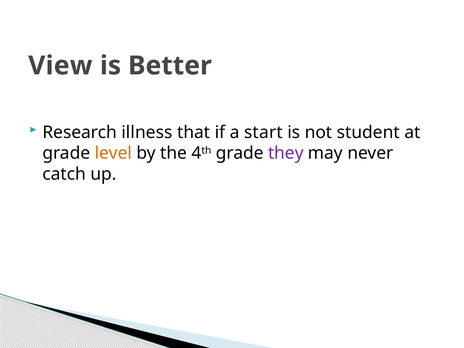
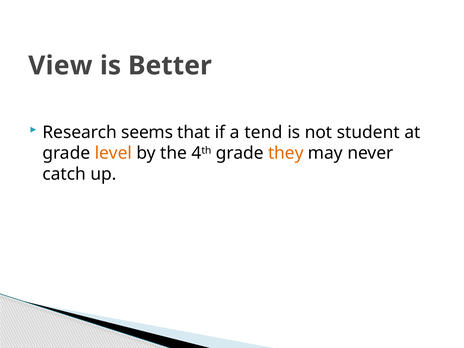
illness: illness -> seems (147, 132)
start: start -> tend (263, 132)
they colour: purple -> orange (286, 153)
